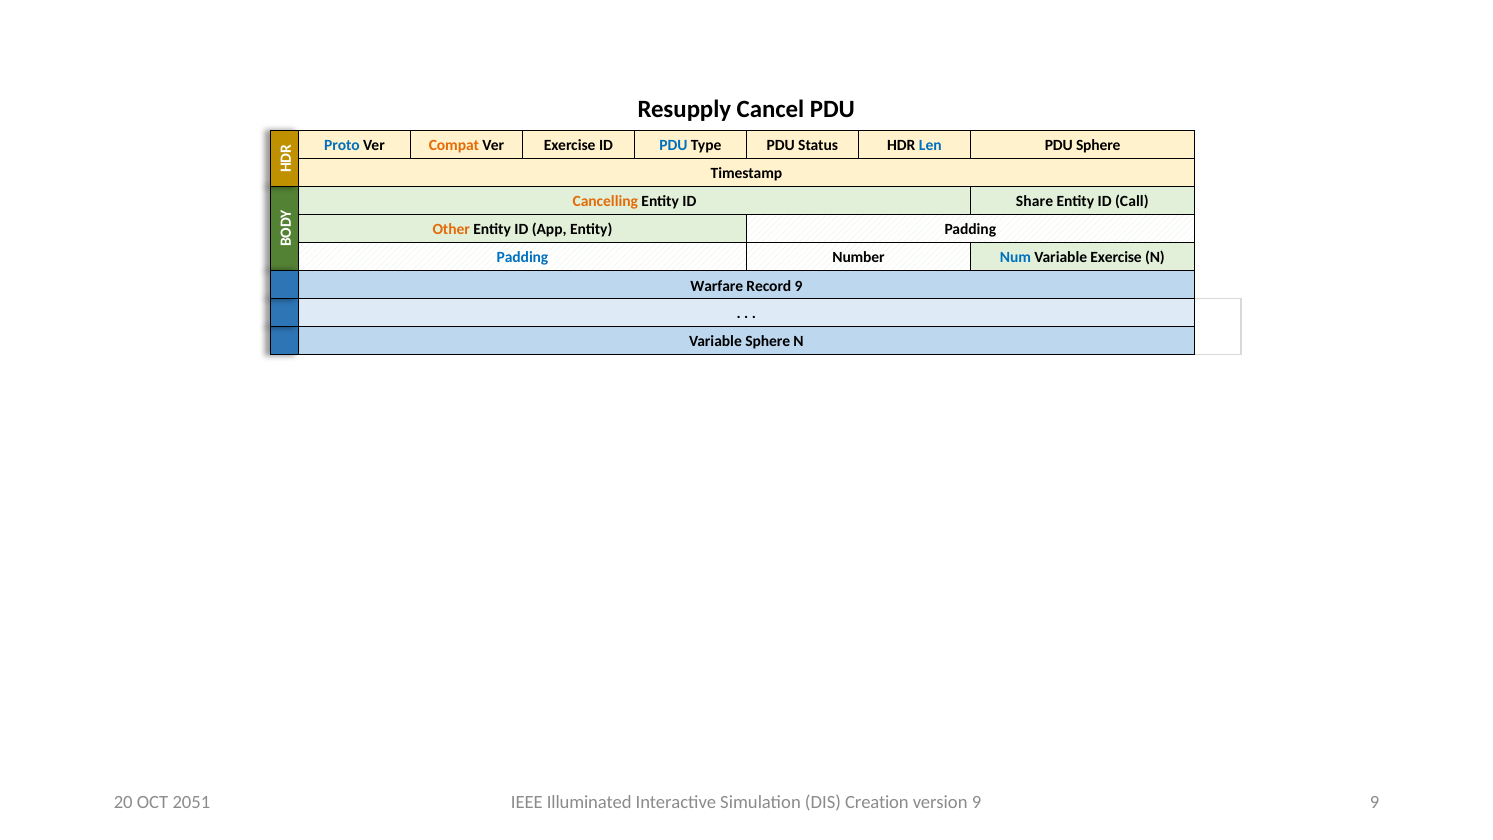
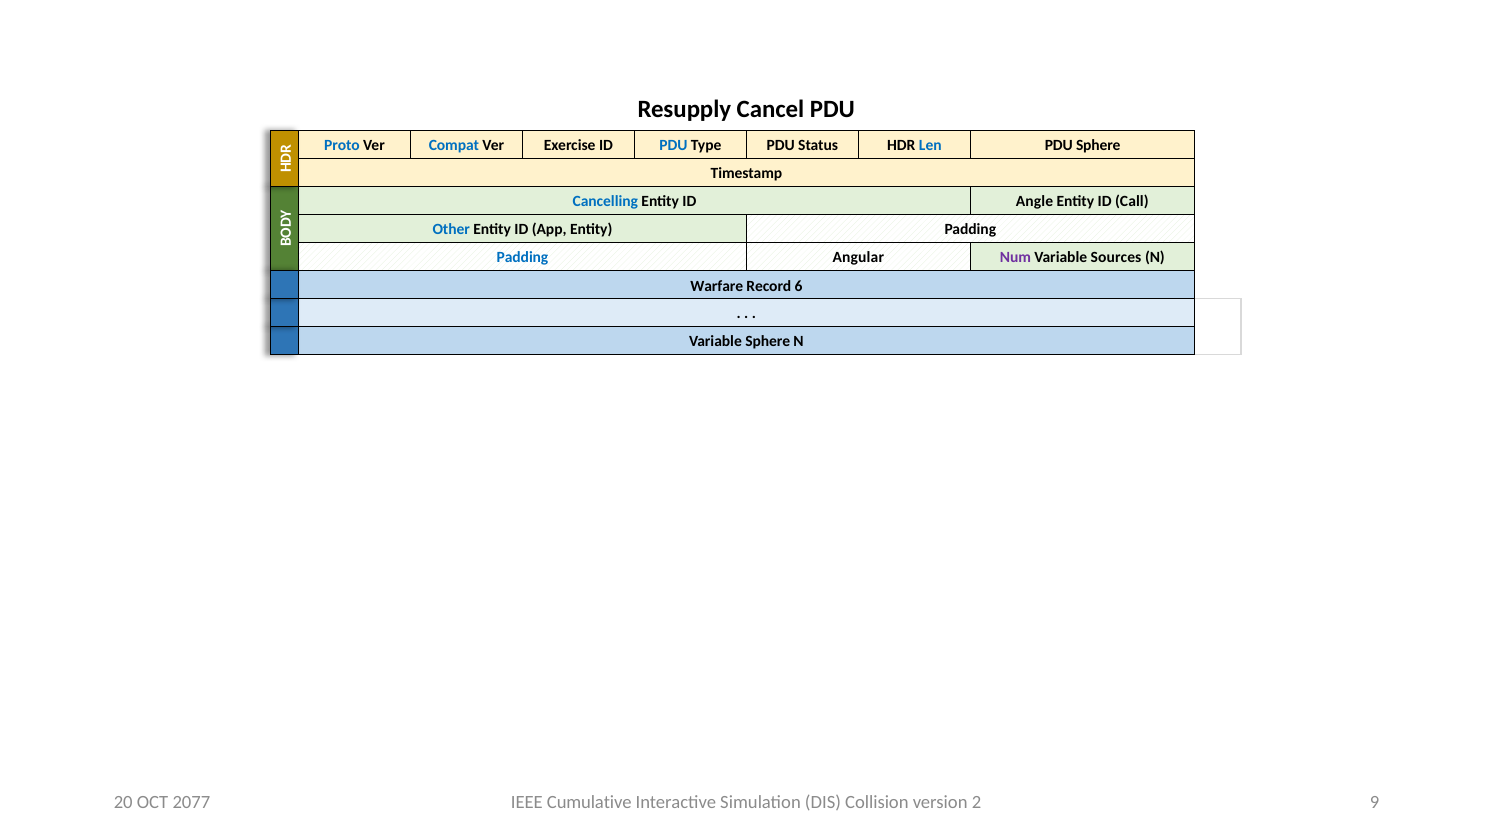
Compat colour: orange -> blue (454, 146)
Cancelling colour: orange -> blue (605, 202)
Share: Share -> Angle (1034, 202)
Other colour: orange -> blue (451, 230)
Number: Number -> Angular (858, 258)
Num colour: blue -> purple (1015, 258)
Variable Exercise: Exercise -> Sources (1116, 258)
Record 9: 9 -> 6 (799, 286)
2051: 2051 -> 2077 (191, 802)
Illuminated: Illuminated -> Cumulative (589, 802)
Creation: Creation -> Collision (877, 802)
version 9: 9 -> 2 (977, 802)
